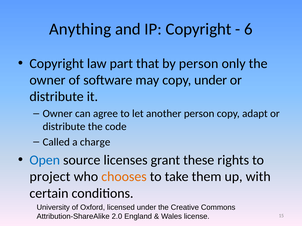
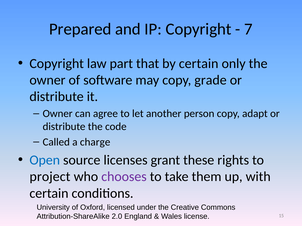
Anything: Anything -> Prepared (80, 29)
6: 6 -> 7 (248, 29)
by person: person -> certain (199, 64)
copy under: under -> grade (211, 80)
chooses colour: orange -> purple (124, 177)
